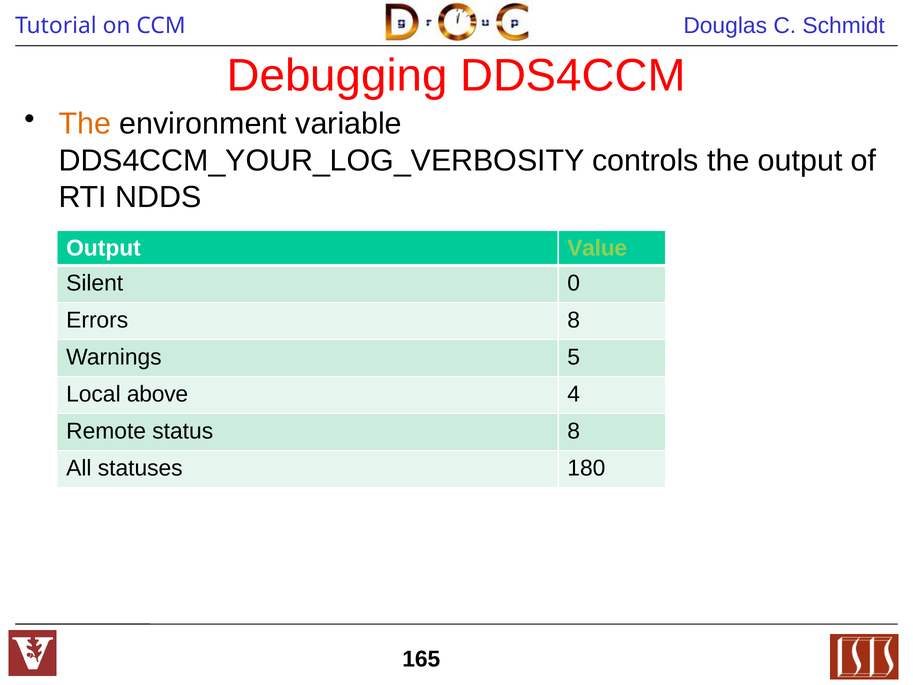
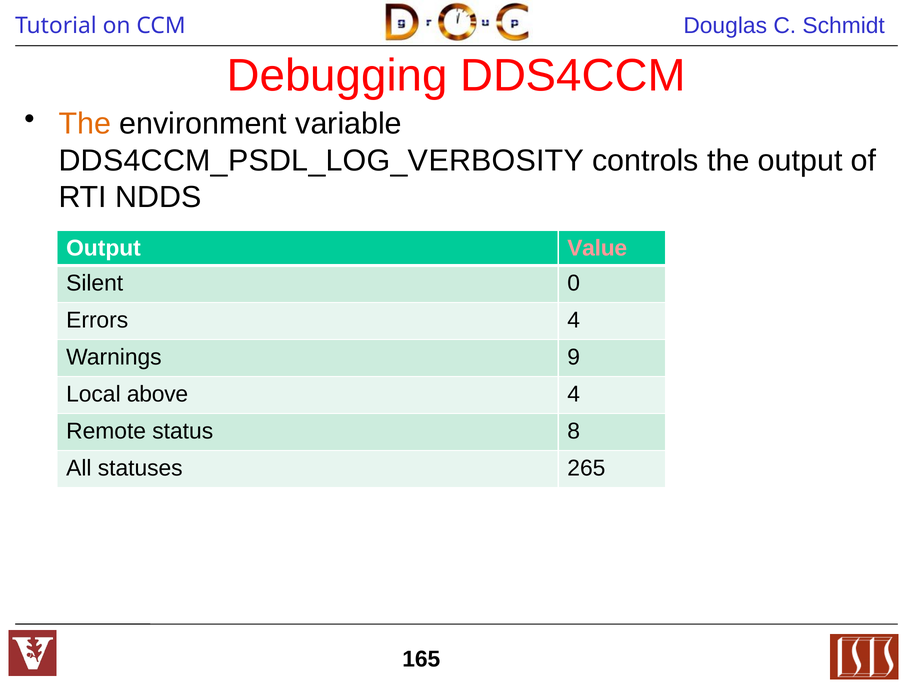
DDS4CCM_YOUR_LOG_VERBOSITY: DDS4CCM_YOUR_LOG_VERBOSITY -> DDS4CCM_PSDL_LOG_VERBOSITY (321, 160)
Value colour: light green -> pink (597, 248)
Errors 8: 8 -> 4 (574, 320)
5: 5 -> 9 (574, 357)
180: 180 -> 265 (586, 468)
